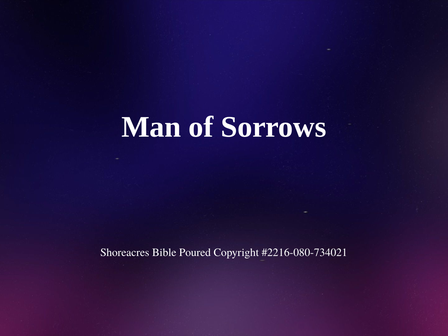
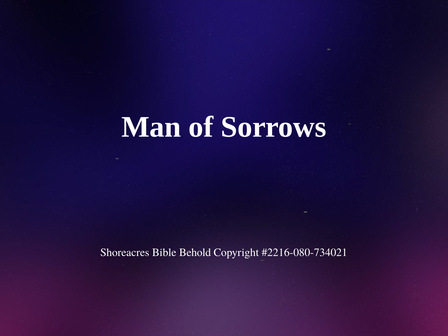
Poured: Poured -> Behold (195, 252)
